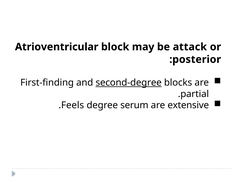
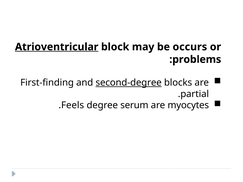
Atrioventricular underline: none -> present (57, 47)
attack: attack -> occurs (190, 47)
posterior: posterior -> problems (197, 59)
extensive: extensive -> myocytes (188, 105)
